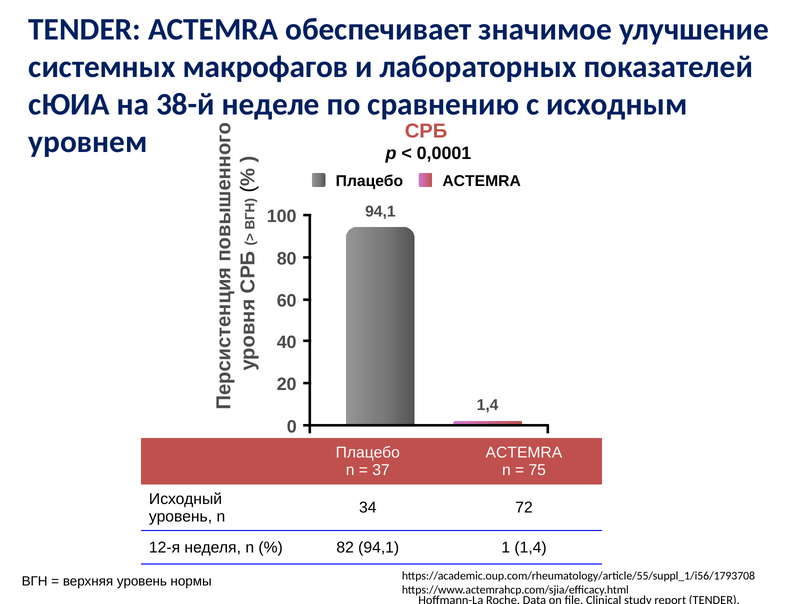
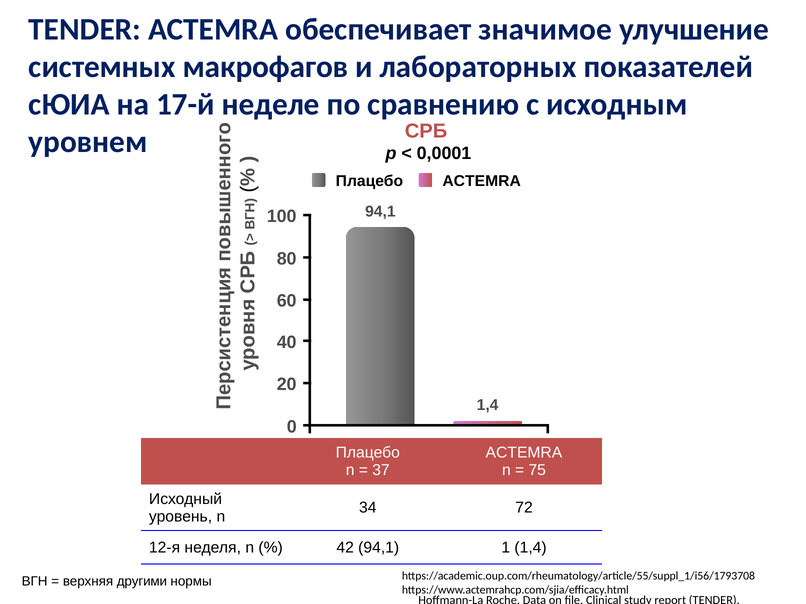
38-й: 38-й -> 17-й (185, 105)
82: 82 -> 42 (345, 548)
верхняя уровень: уровень -> другими (142, 582)
